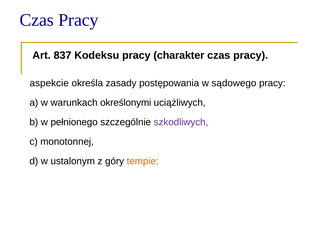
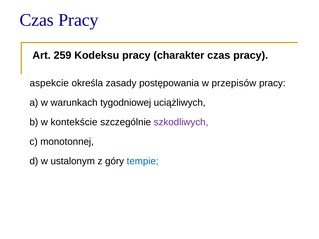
837: 837 -> 259 (63, 55)
sądowego: sądowego -> przepisów (234, 83)
określonymi: określonymi -> tygodniowej (126, 103)
pełnionego: pełnionego -> kontekście (74, 122)
tempie colour: orange -> blue (143, 161)
